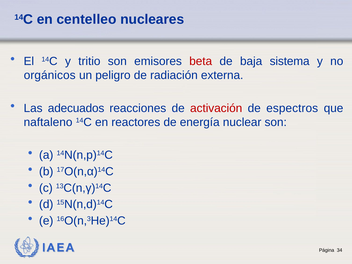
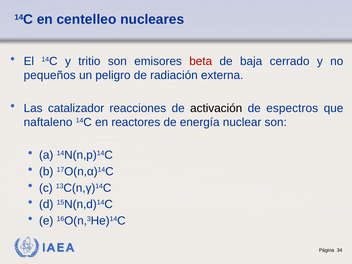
sistema: sistema -> cerrado (290, 61)
orgánicos: orgánicos -> pequeños (50, 75)
adecuados: adecuados -> catalizador (76, 108)
activación colour: red -> black (216, 108)
